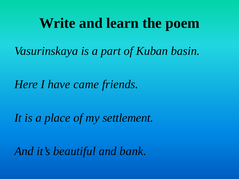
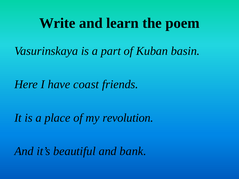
came: came -> coast (86, 84)
settlement: settlement -> revolution (128, 118)
